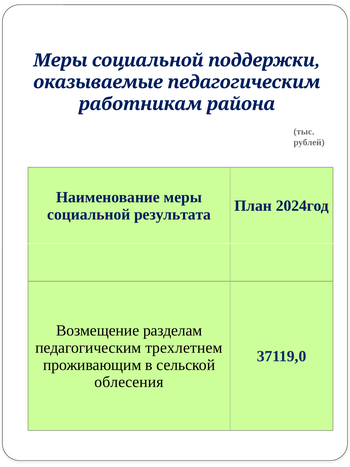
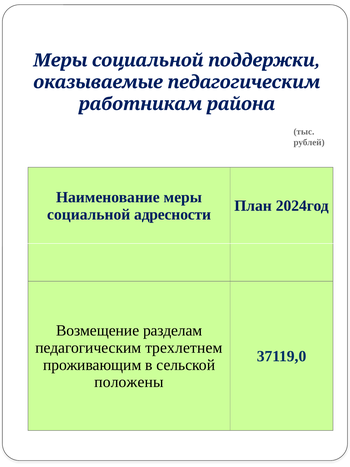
результата: результата -> адресности (173, 214)
облесения: облесения -> положены (129, 382)
